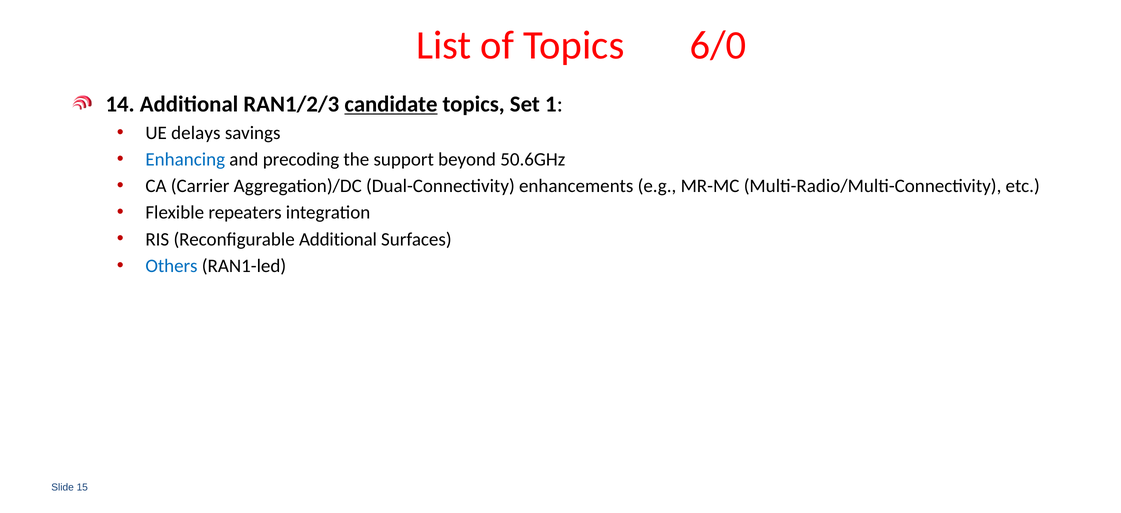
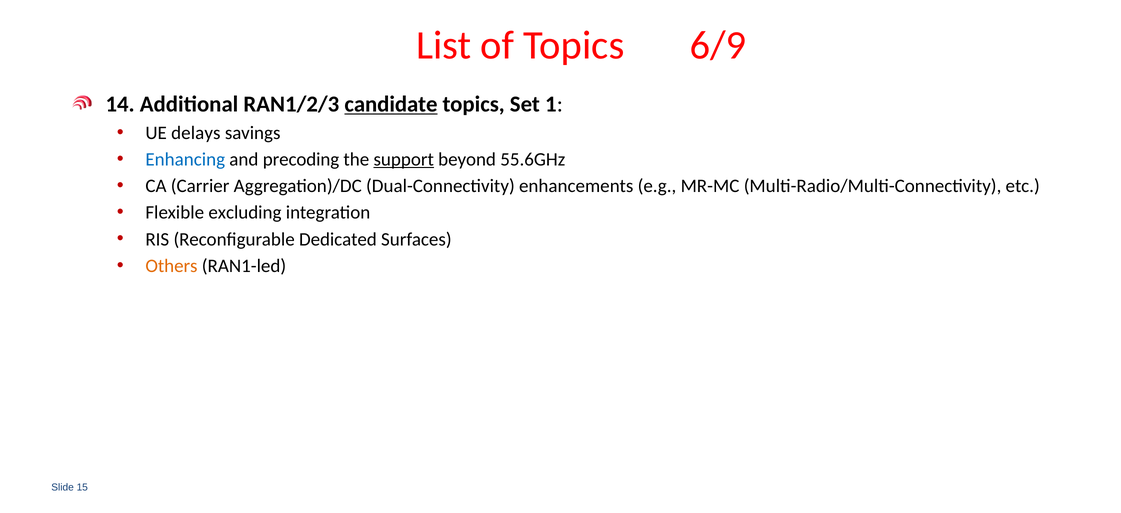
6/0: 6/0 -> 6/9 (718, 46)
support underline: none -> present (404, 159)
50.6GHz: 50.6GHz -> 55.6GHz (533, 159)
repeaters: repeaters -> excluding (245, 212)
Reconfigurable Additional: Additional -> Dedicated (338, 239)
Others colour: blue -> orange (171, 266)
